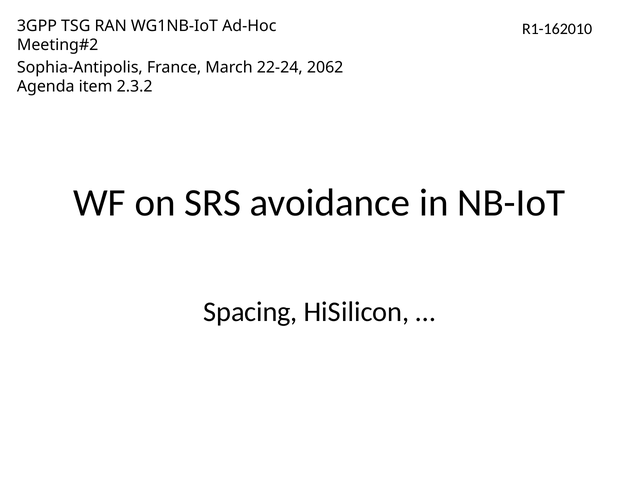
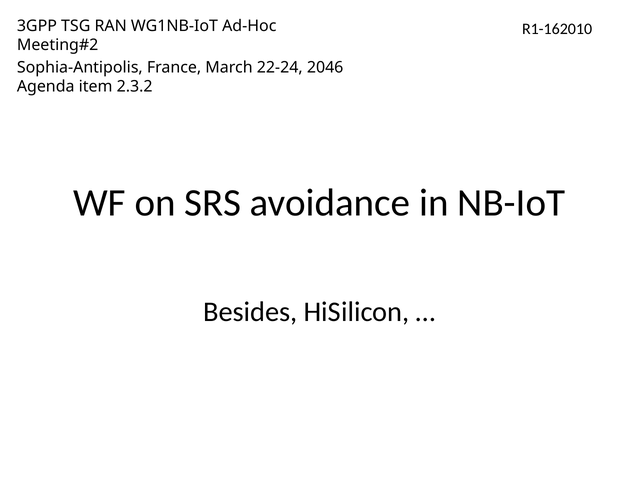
2062: 2062 -> 2046 (325, 68)
Spacing: Spacing -> Besides (250, 312)
